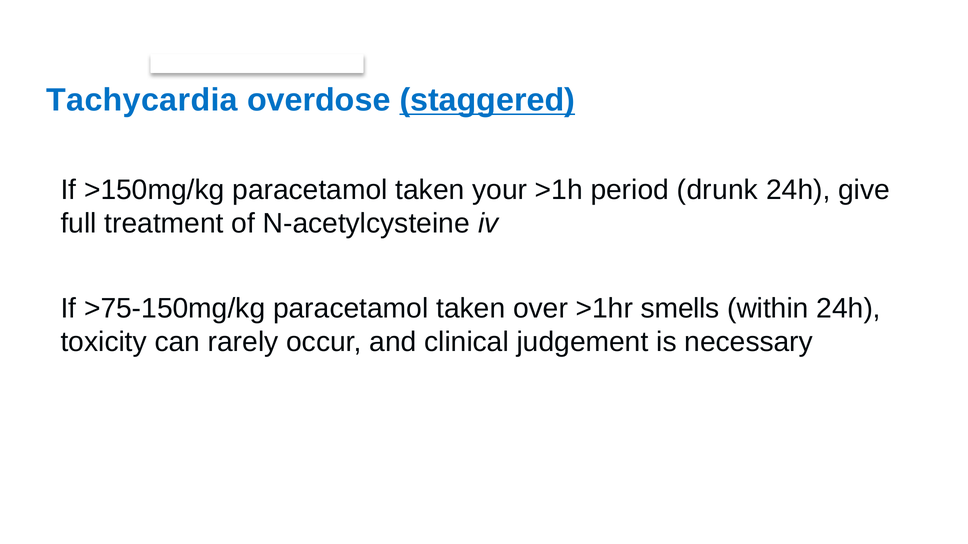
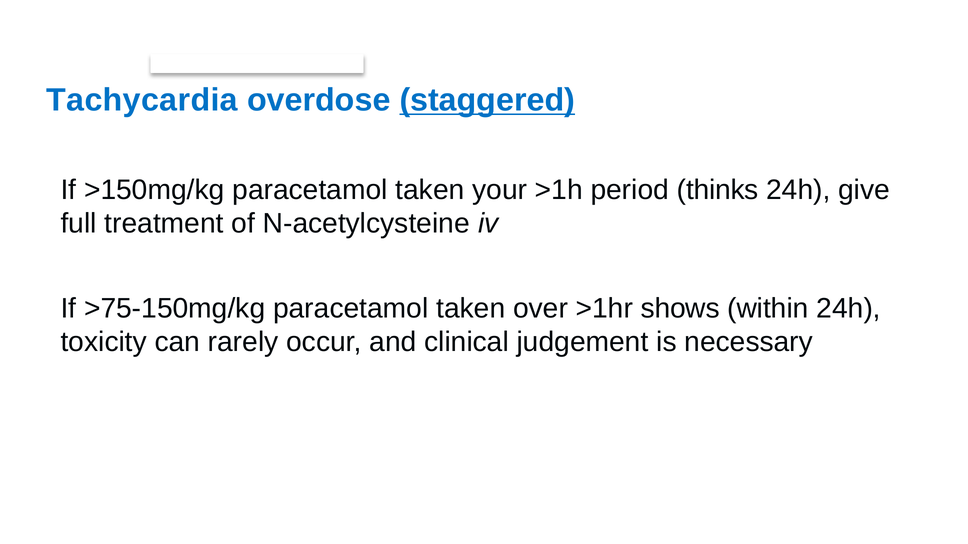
drunk: drunk -> thinks (718, 190)
smells: smells -> shows (680, 309)
